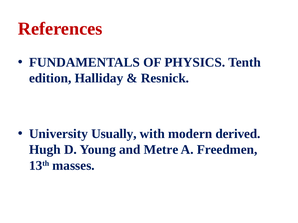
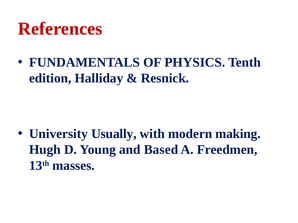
derived: derived -> making (238, 134)
Metre: Metre -> Based (161, 150)
